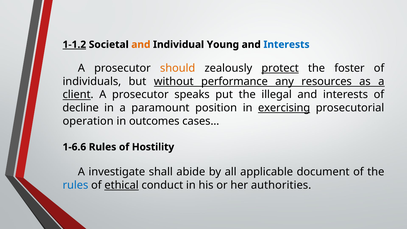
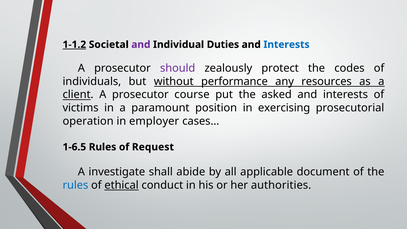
and colour: orange -> purple (141, 45)
Young: Young -> Duties (223, 45)
should colour: orange -> purple (178, 68)
protect underline: present -> none (280, 68)
foster: foster -> codes (349, 68)
speaks: speaks -> course (192, 95)
illegal: illegal -> asked (277, 95)
decline: decline -> victims (81, 108)
exercising underline: present -> none (284, 108)
outcomes: outcomes -> employer (154, 121)
1-6.6: 1-6.6 -> 1-6.5 (74, 147)
Hostility: Hostility -> Request (153, 147)
